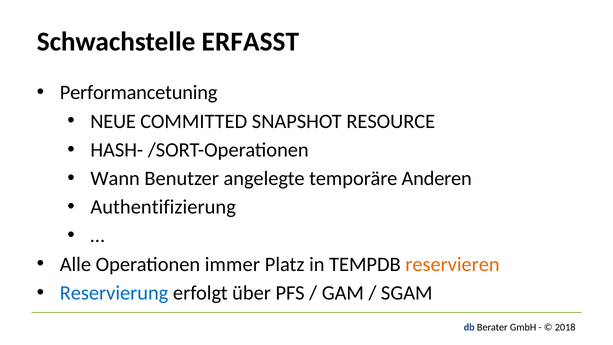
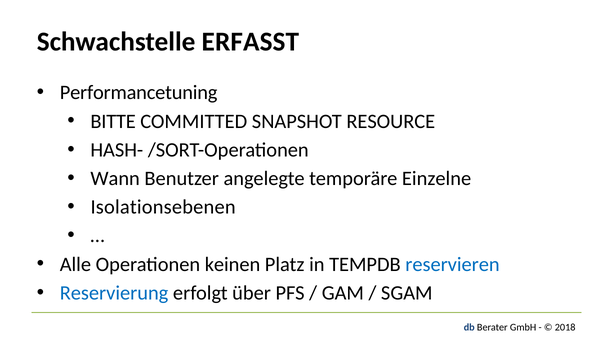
NEUE: NEUE -> BITTE (113, 121)
Anderen: Anderen -> Einzelne (437, 178)
Authentifizierung: Authentifizierung -> Isolationsebenen (163, 207)
immer: immer -> keinen (233, 264)
reservieren colour: orange -> blue (453, 264)
